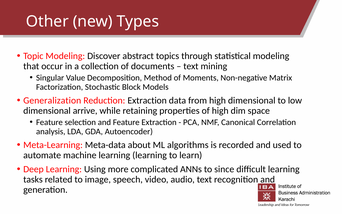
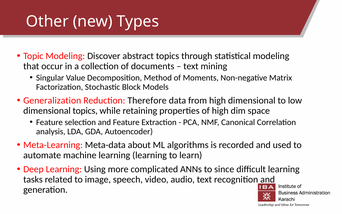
Reduction Extraction: Extraction -> Therefore (147, 100)
dimensional arrive: arrive -> topics (85, 111)
